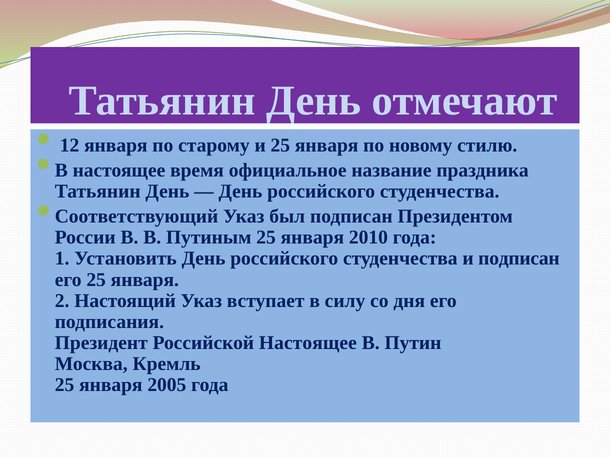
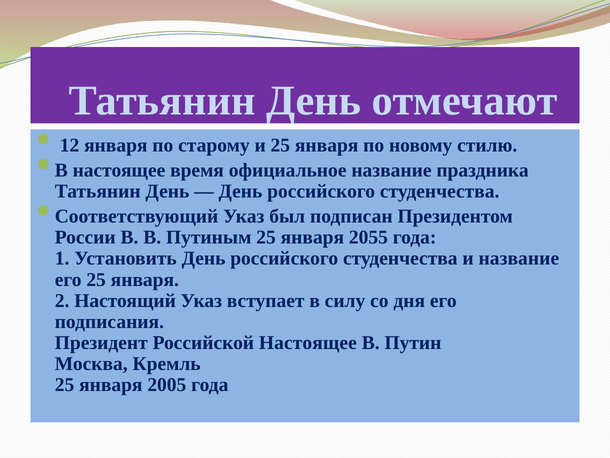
2010: 2010 -> 2055 (368, 237)
и подписан: подписан -> название (519, 258)
